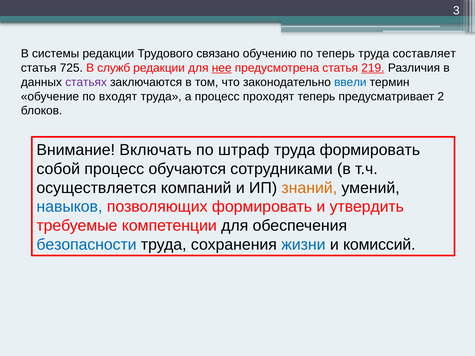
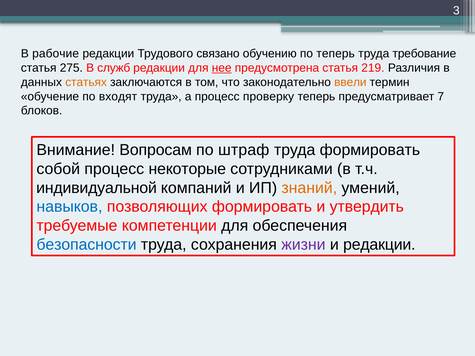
системы: системы -> рабочие (56, 54)
составляет: составляет -> требование (424, 54)
725: 725 -> 275 (71, 68)
219 underline: present -> none (373, 68)
статьях colour: purple -> orange (86, 82)
ввели colour: blue -> orange (350, 82)
проходят: проходят -> проверку (269, 96)
2: 2 -> 7 (441, 96)
Включать: Включать -> Вопросам (156, 150)
обучаются: обучаются -> некоторые (187, 169)
осуществляется: осуществляется -> индивидуальной (97, 188)
жизни colour: blue -> purple (303, 245)
и комиссий: комиссий -> редакции (379, 245)
